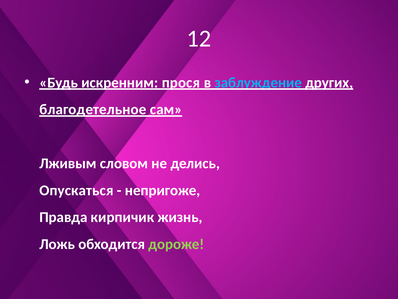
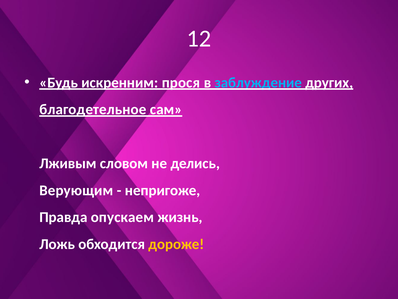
Опускаться: Опускаться -> Верующим (76, 190)
кирпичик: кирпичик -> опускаем (122, 217)
дороже colour: light green -> yellow (176, 244)
